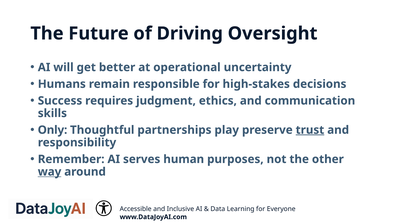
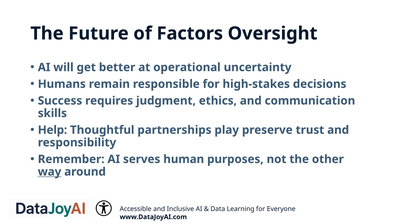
Driving: Driving -> Factors (190, 33)
Only: Only -> Help (52, 130)
trust underline: present -> none (310, 130)
